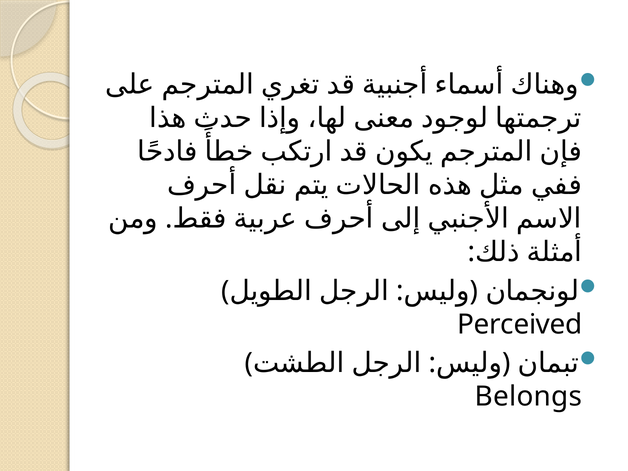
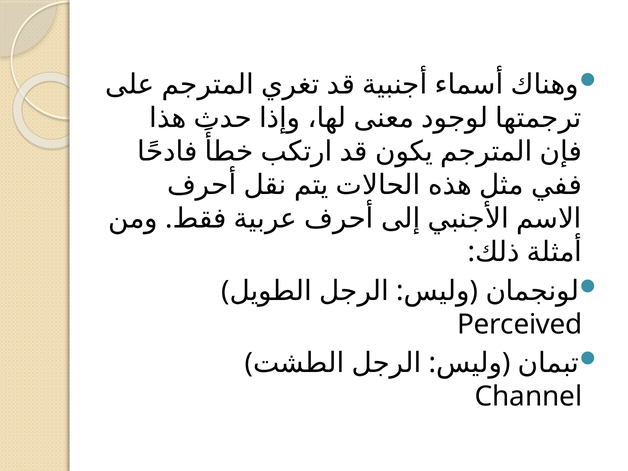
Belongs: Belongs -> Channel (528, 397)
